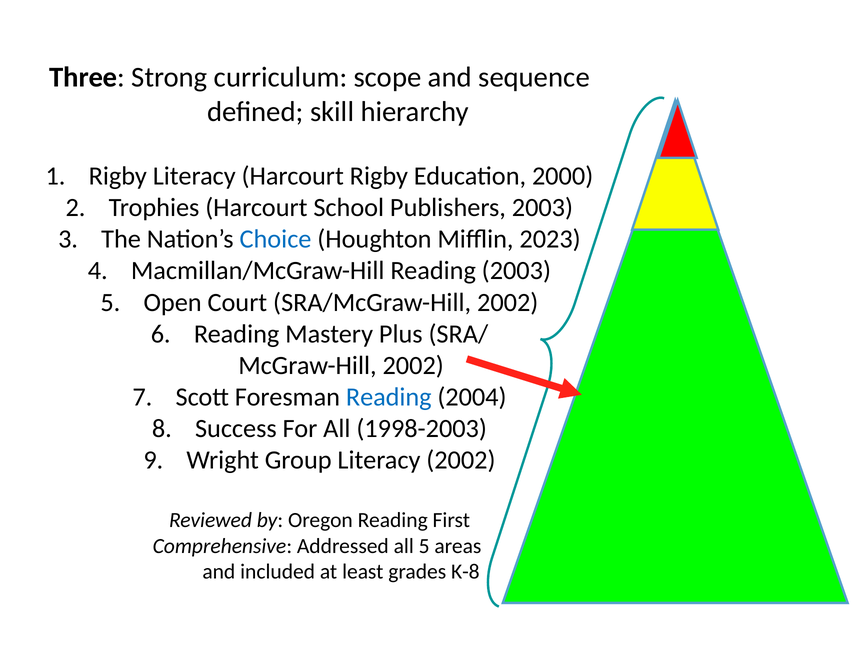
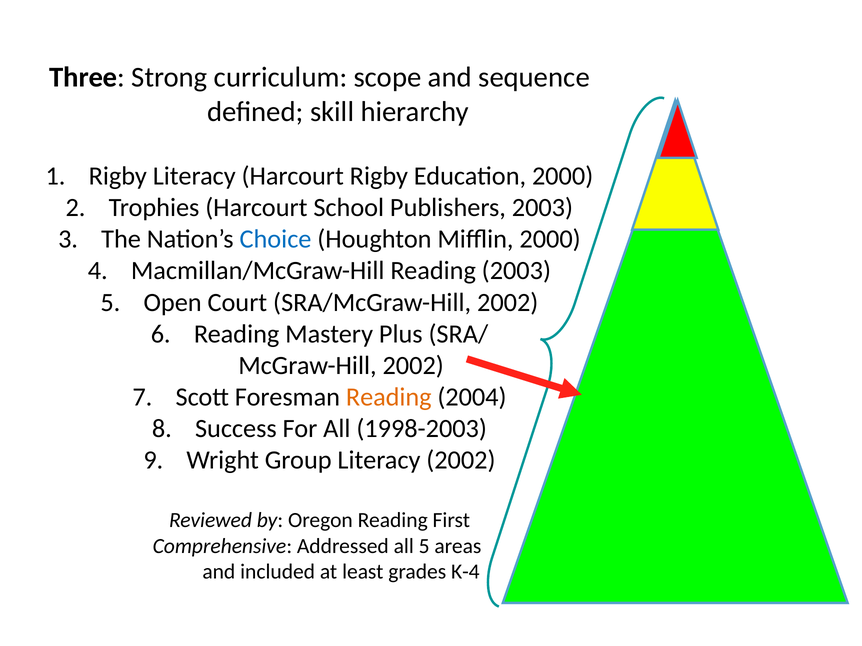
Mifflin 2023: 2023 -> 2000 (550, 239)
Reading colour: blue -> orange (389, 397)
K-8: K-8 -> K-4 (465, 572)
